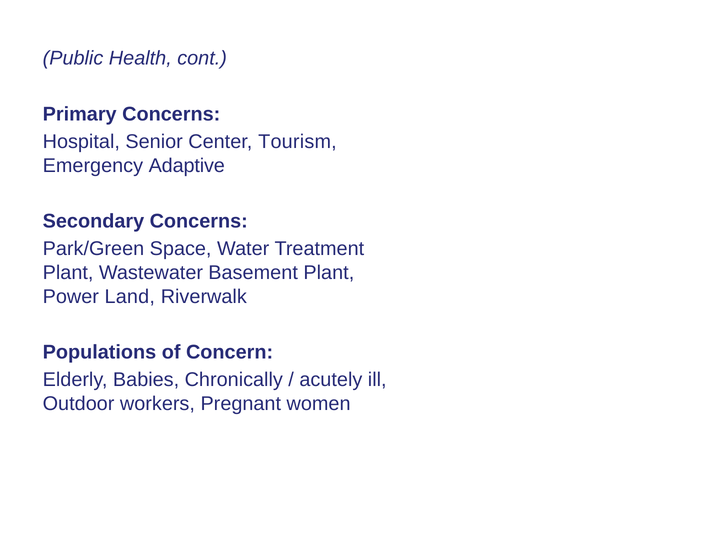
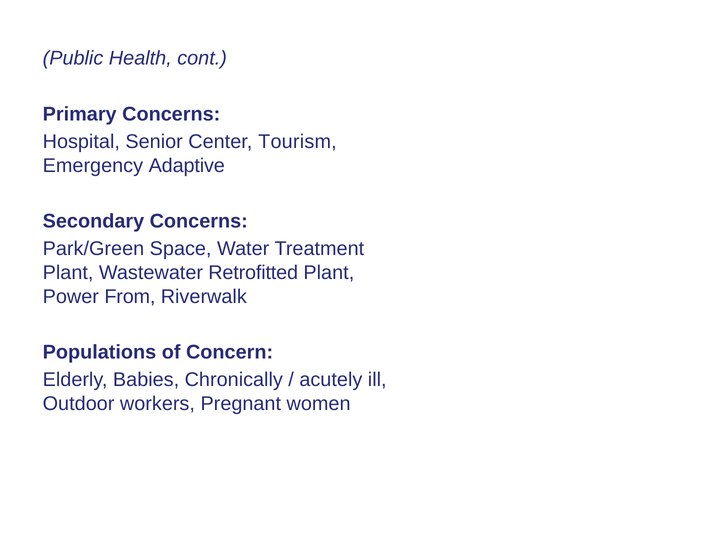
Basement: Basement -> Retrofitted (253, 273)
Land: Land -> From (130, 297)
